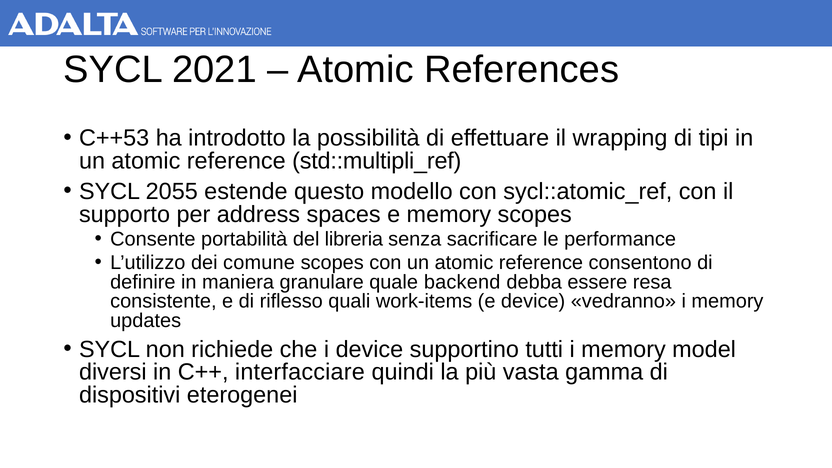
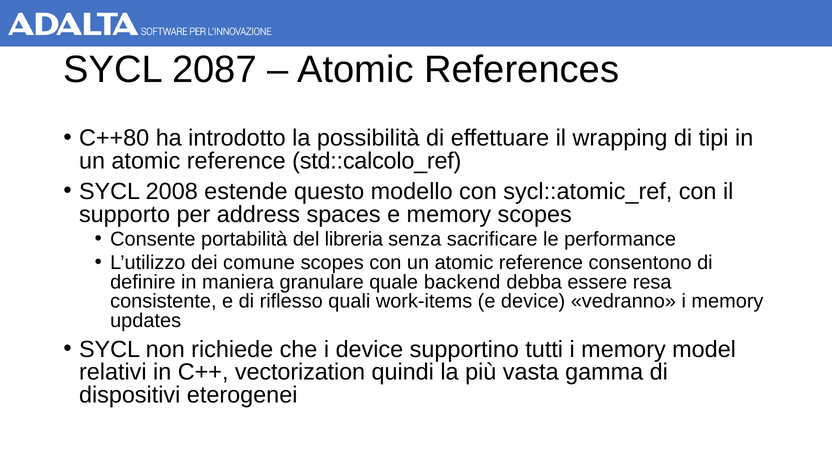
2021: 2021 -> 2087 (214, 70)
C++53: C++53 -> C++80 (114, 138)
std::multipli_ref: std::multipli_ref -> std::calcolo_ref (377, 161)
2055: 2055 -> 2008 (172, 192)
diversi: diversi -> relativi (113, 372)
interfacciare: interfacciare -> vectorization (300, 372)
